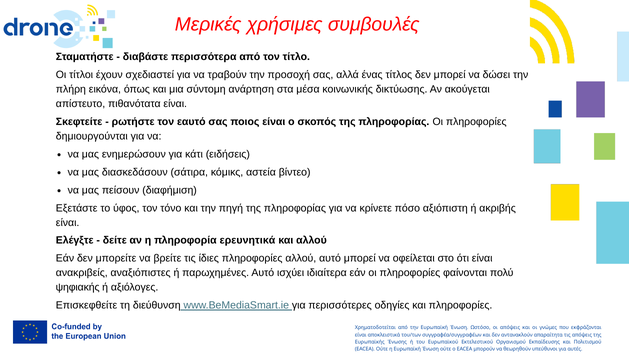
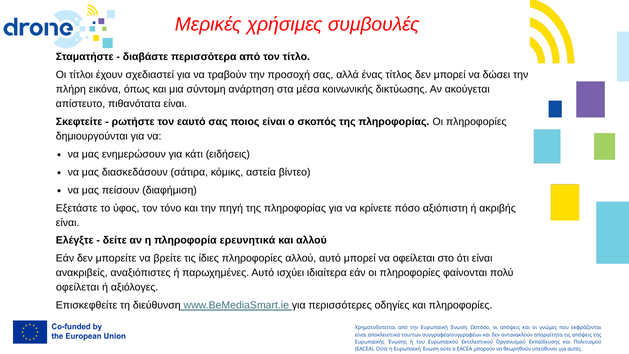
ψηφιακής: ψηφιακής -> οφείλεται (78, 287)
